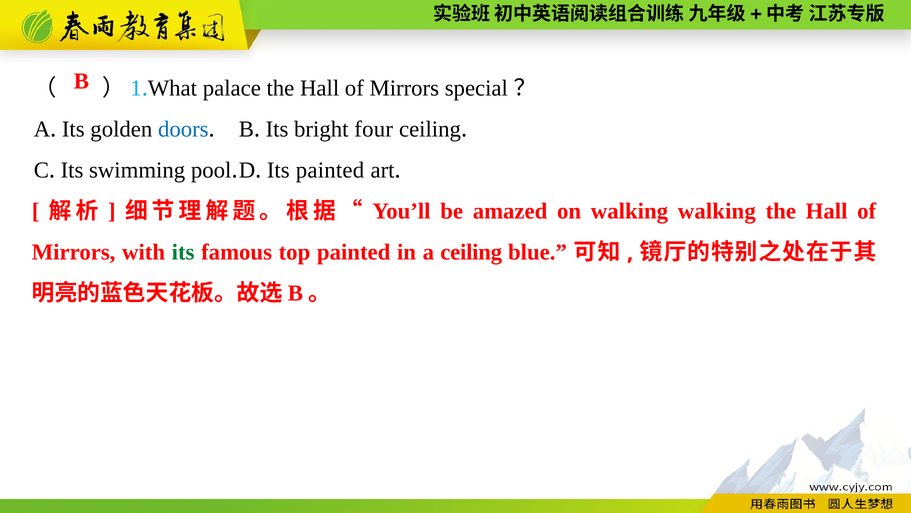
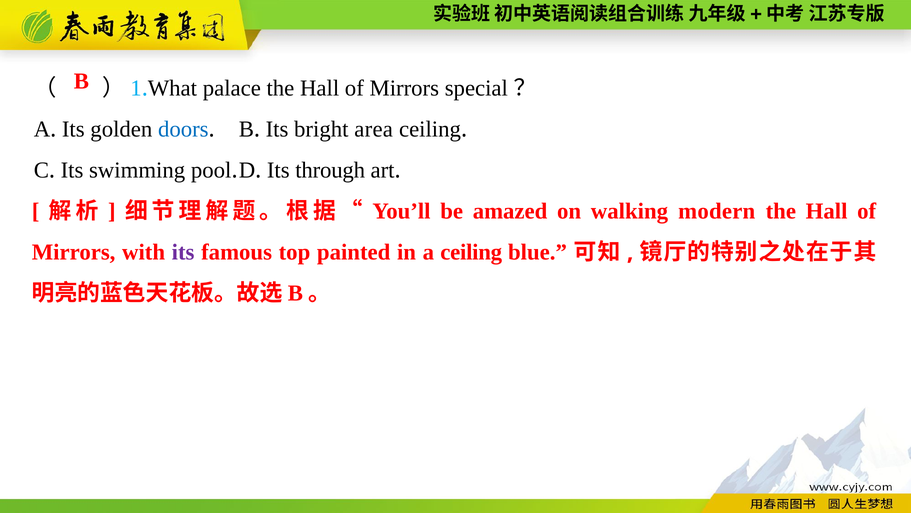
four: four -> area (374, 129)
Its painted: painted -> through (330, 170)
walking walking: walking -> modern (717, 211)
its colour: green -> purple (183, 252)
